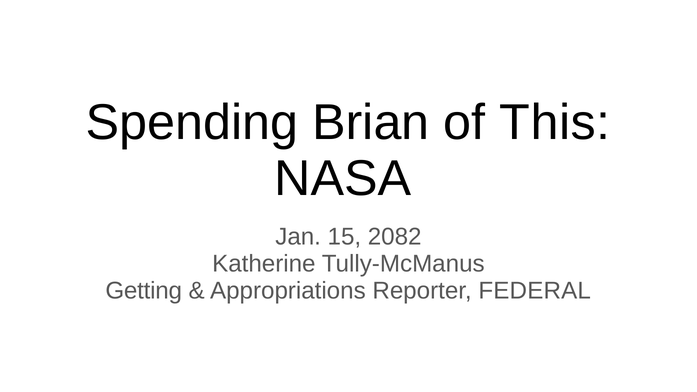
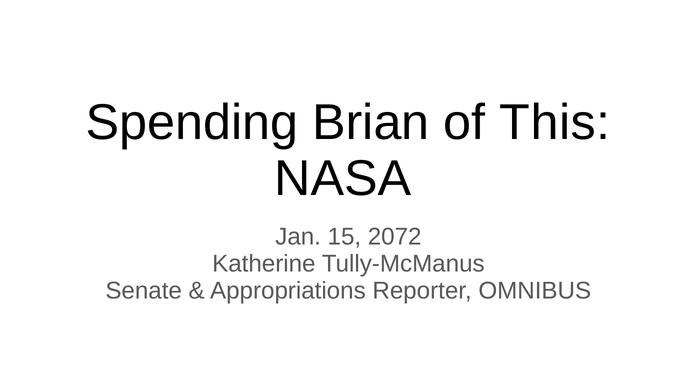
2082: 2082 -> 2072 (395, 237)
Getting: Getting -> Senate (144, 291)
FEDERAL: FEDERAL -> OMNIBUS (535, 291)
